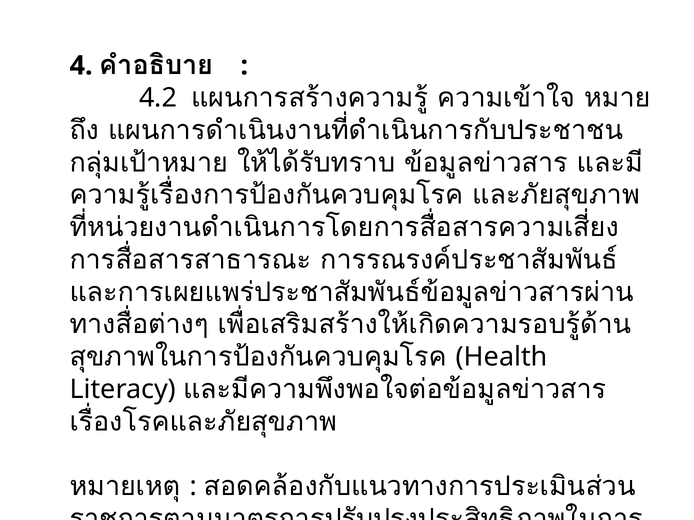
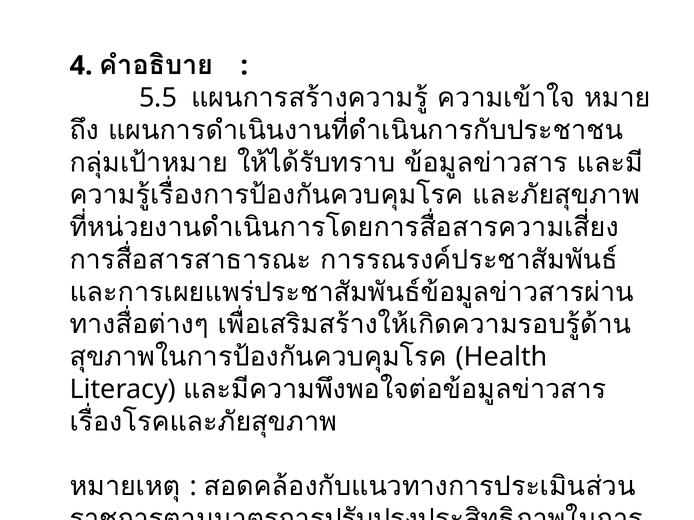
4.2: 4.2 -> 5.5 (158, 98)
